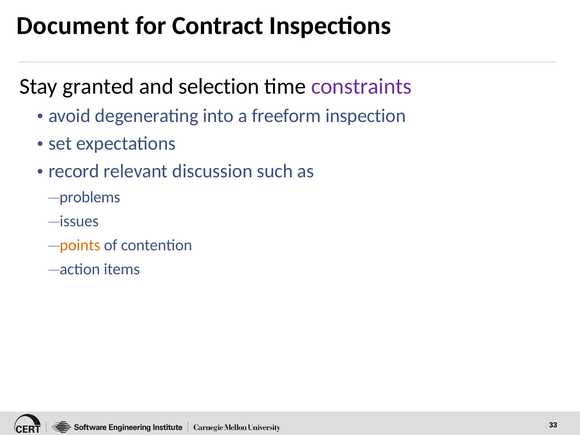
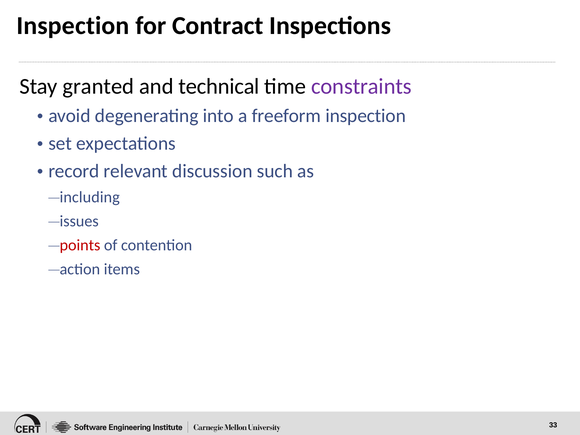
Document: Document -> Inspection (73, 26)
selection: selection -> technical (219, 86)
problems: problems -> including (90, 197)
points colour: orange -> red (80, 245)
